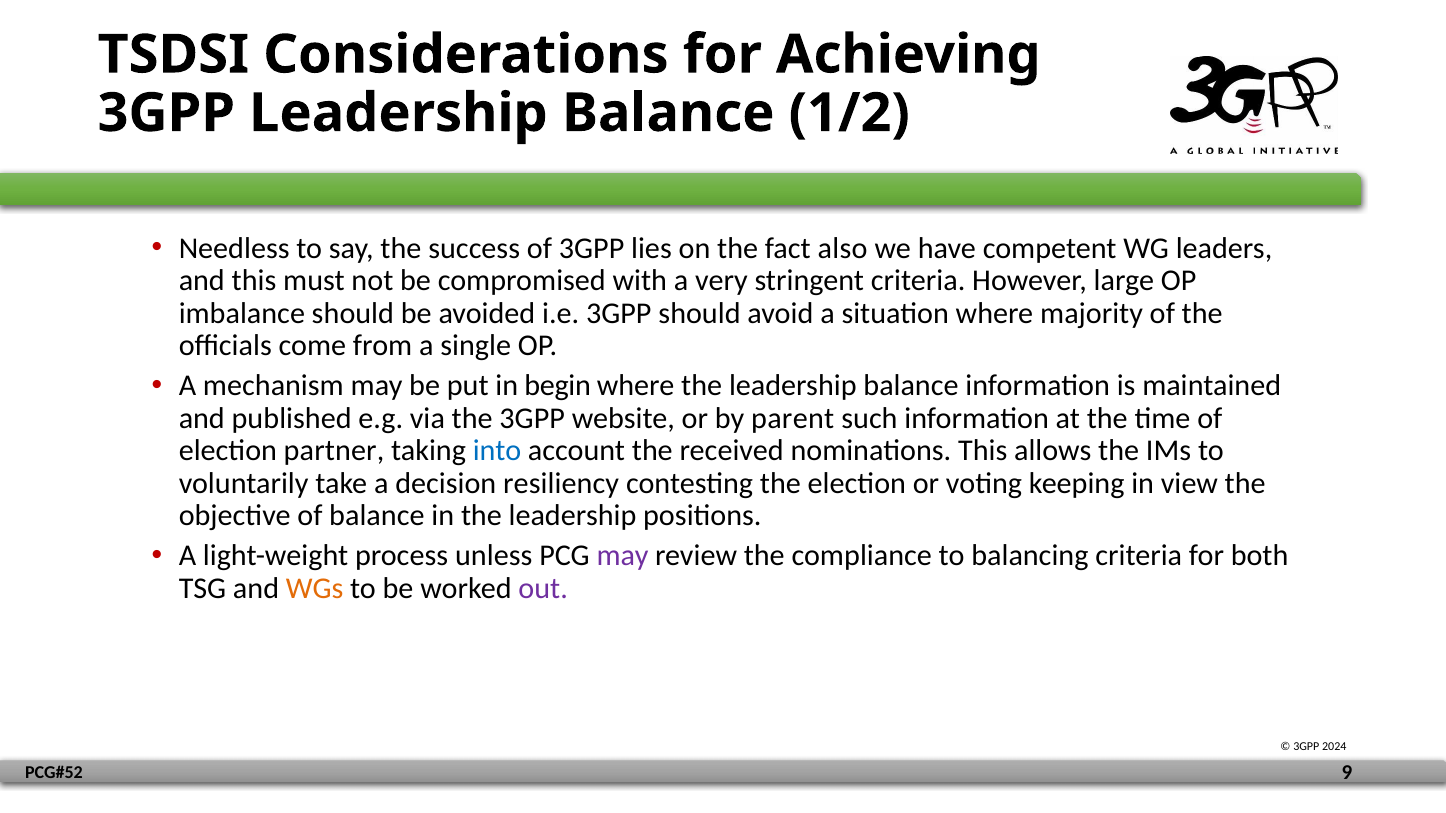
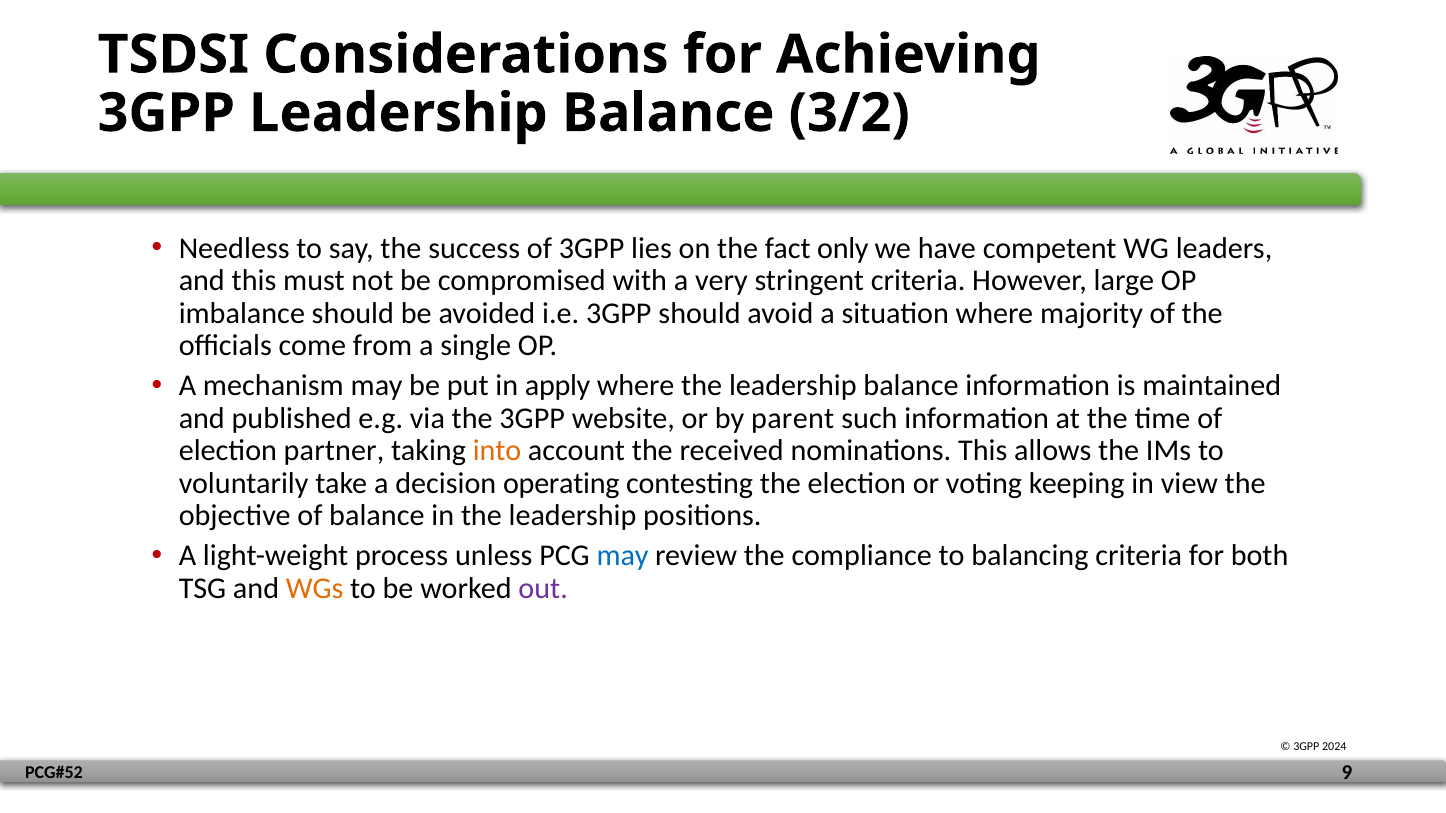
1/2: 1/2 -> 3/2 (849, 113)
also: also -> only (843, 248)
begin: begin -> apply (558, 386)
into colour: blue -> orange (497, 451)
resiliency: resiliency -> operating (561, 483)
may colour: purple -> blue (623, 556)
